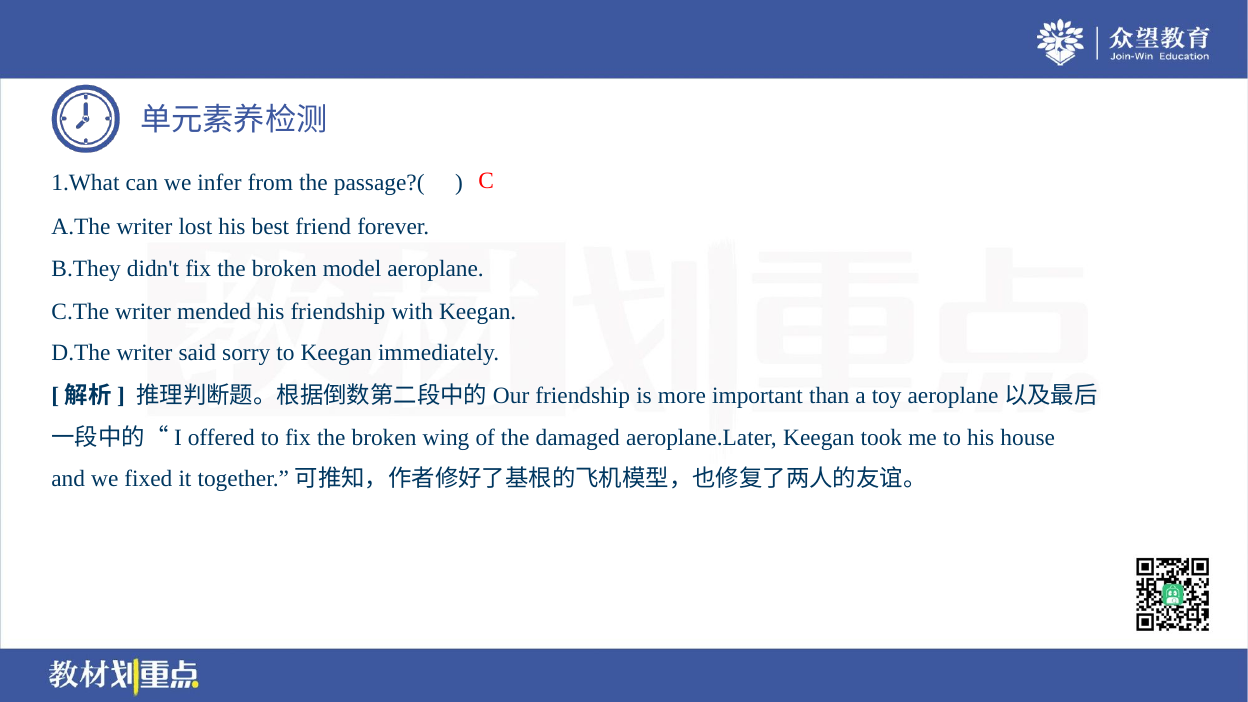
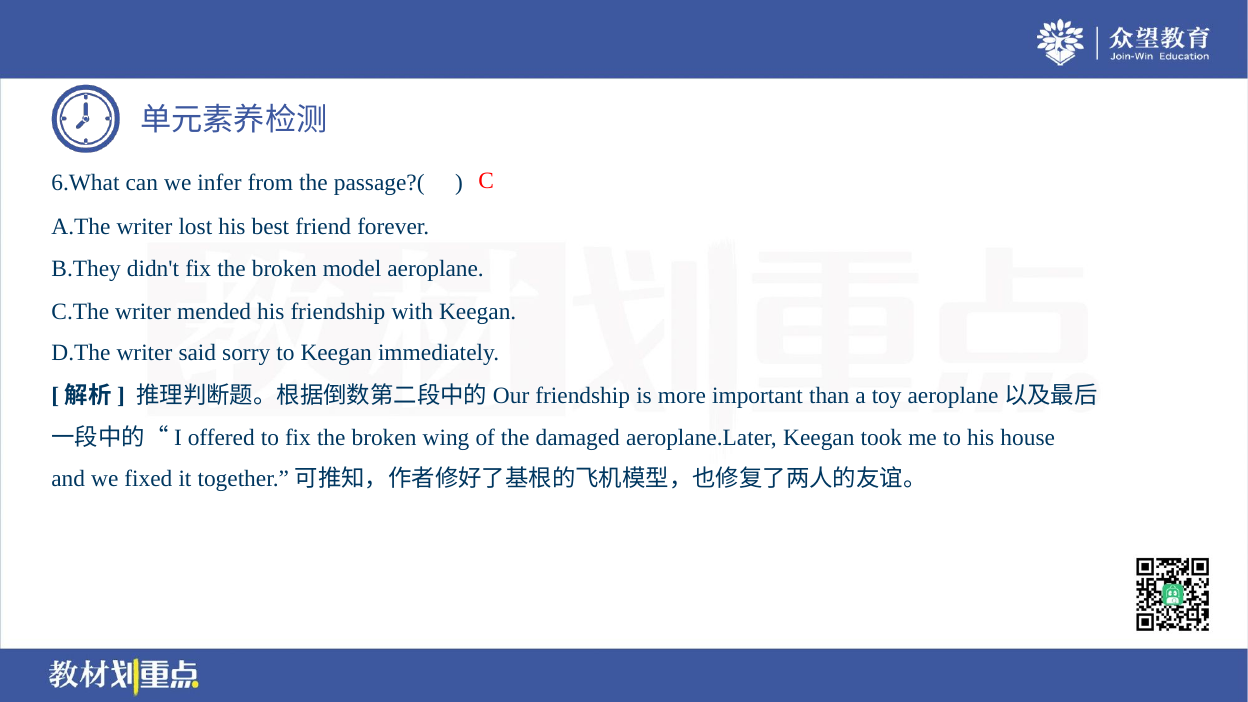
1.What: 1.What -> 6.What (85, 182)
